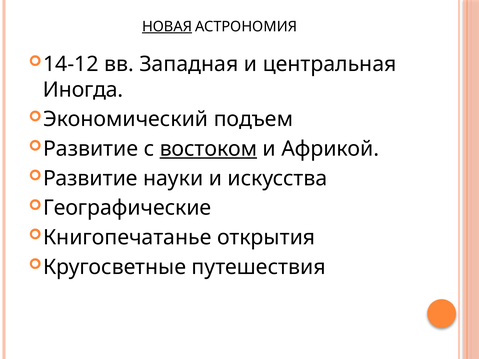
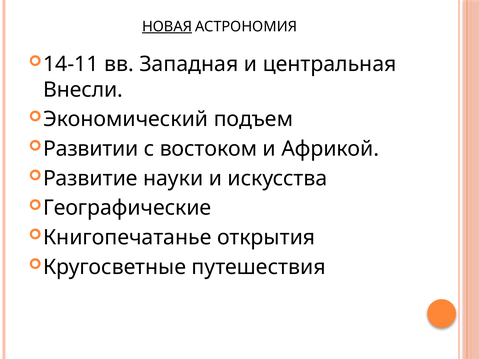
14-12: 14-12 -> 14-11 (71, 64)
Иногда: Иногда -> Внесли (83, 90)
Развитие: Развитие -> Развитии (91, 149)
востоком underline: present -> none (208, 149)
